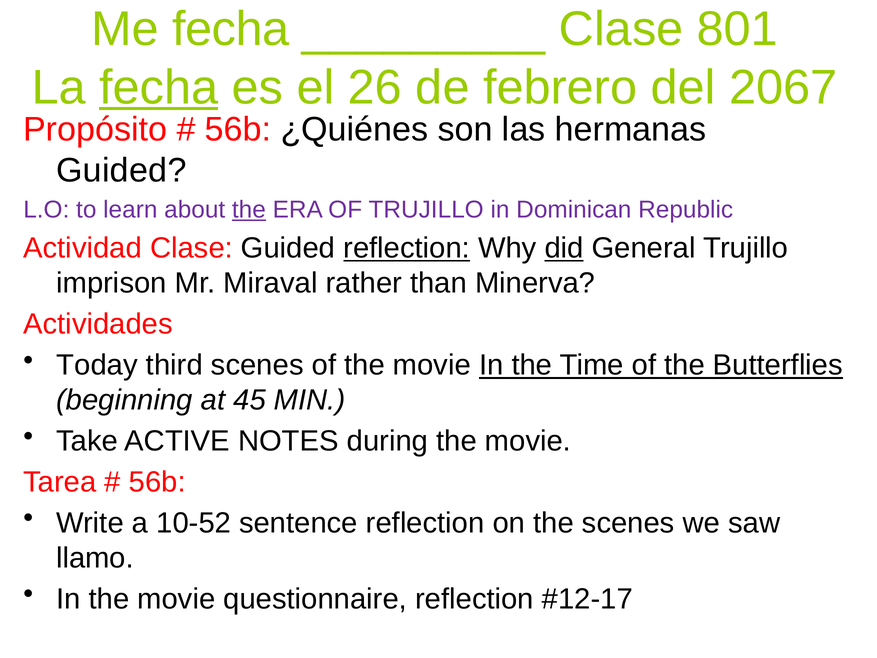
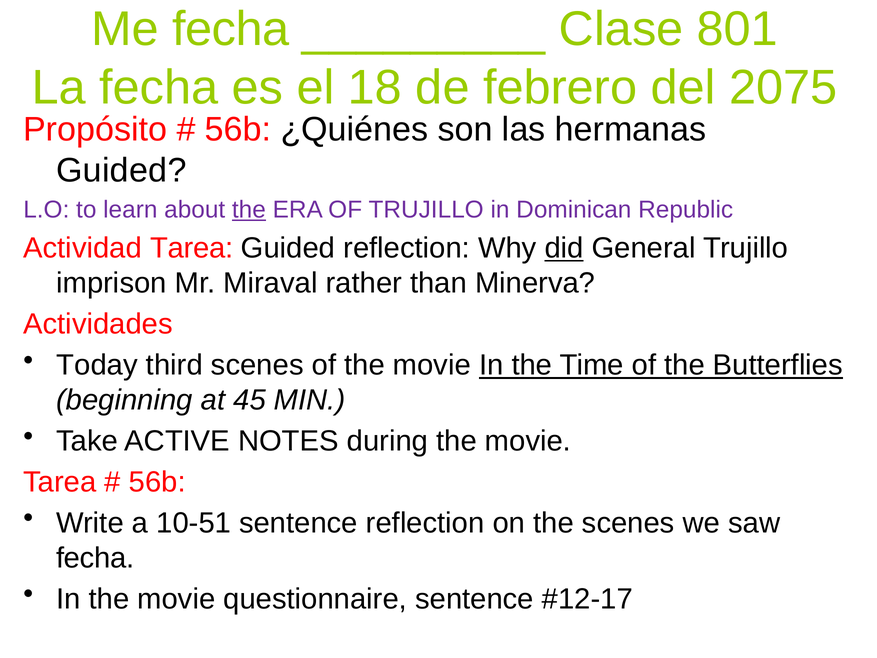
fecha underline: present -> none (159, 87)
26: 26 -> 18 (375, 87)
2067: 2067 -> 2075 (783, 87)
Actividad Clase: Clase -> Tarea (192, 248)
reflection underline: present -> none (407, 248)
10-52: 10-52 -> 10-51 (194, 523)
llamo: llamo -> fecha (95, 558)
questionnaire reflection: reflection -> sentence (474, 599)
